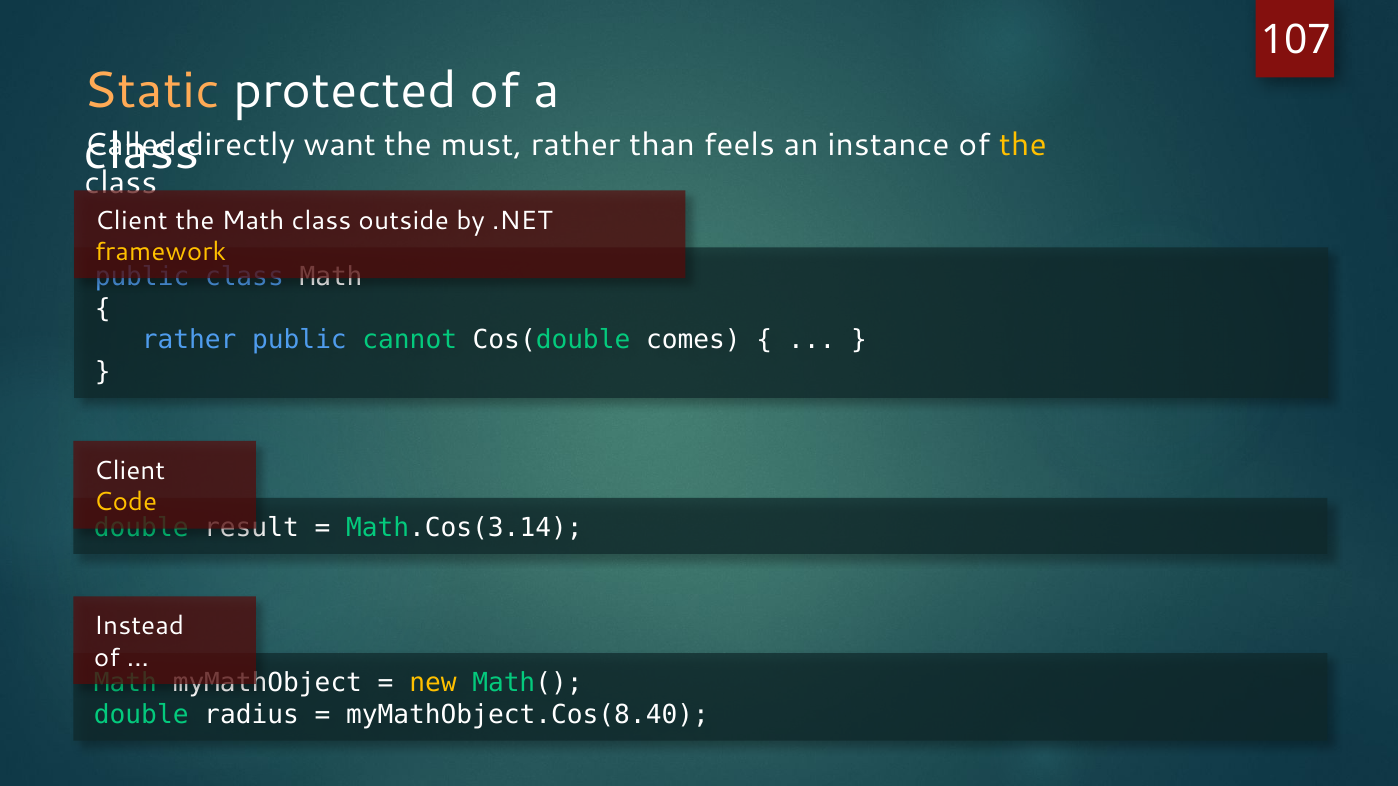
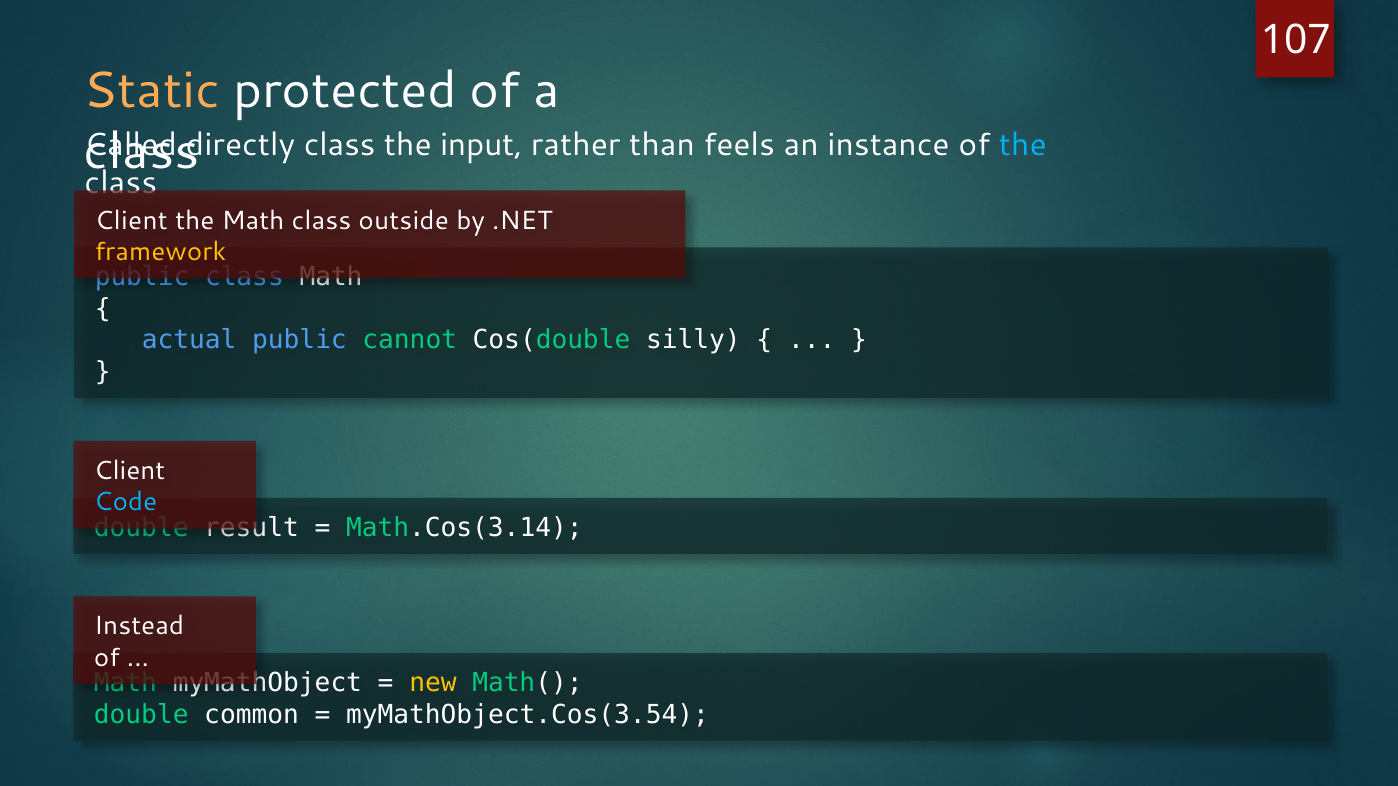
directly want: want -> class (340, 145)
must: must -> input (482, 145)
the colour: yellow -> light blue (1023, 145)
rather: rather -> actual (189, 340)
comes: comes -> silly (693, 340)
Code colour: yellow -> light blue (126, 503)
radius: radius -> common (252, 715)
myMathObject.Cos(8.40: myMathObject.Cos(8.40 -> myMathObject.Cos(3.54 (527, 715)
